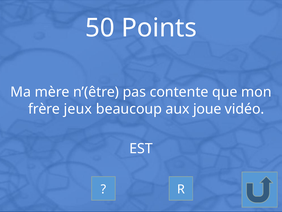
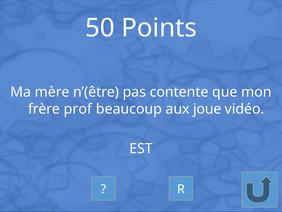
jeux: jeux -> prof (78, 109)
